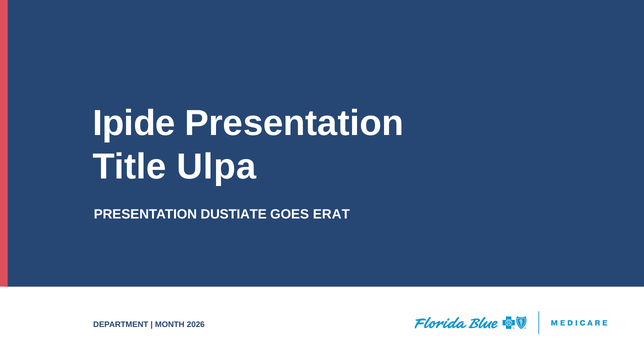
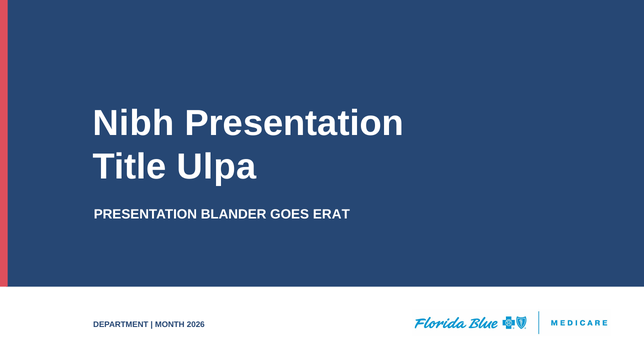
Ipide: Ipide -> Nibh (134, 124)
DUSTIATE: DUSTIATE -> BLANDER (234, 214)
